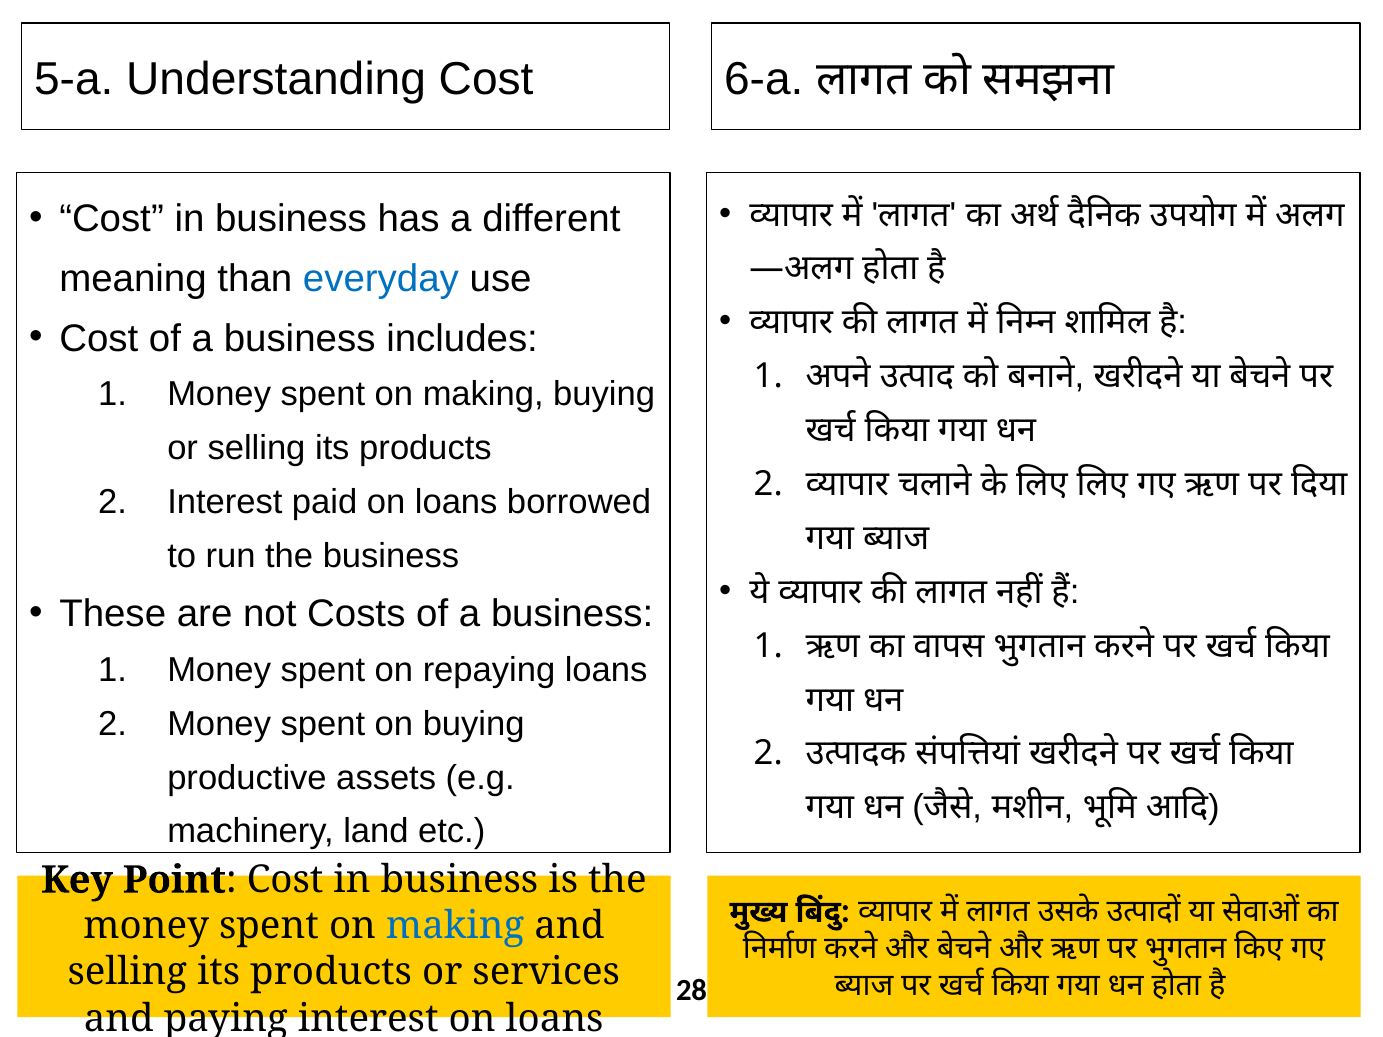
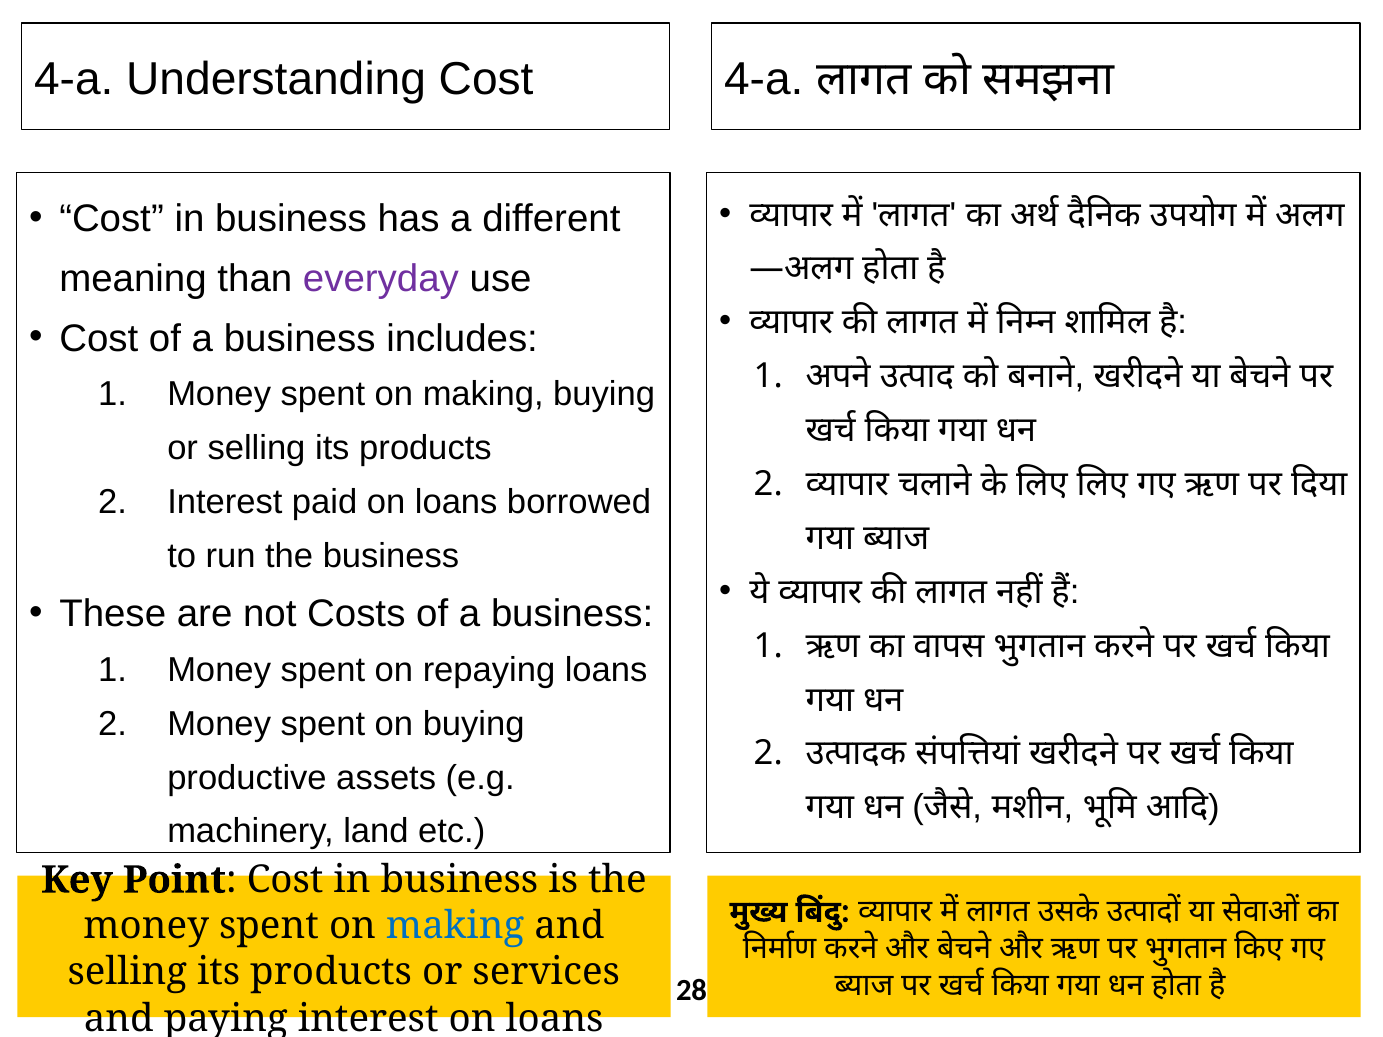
5-a: 5-a -> 4-a (74, 80)
6-a: 6-a -> 4-a (764, 80)
everyday colour: blue -> purple (381, 279)
